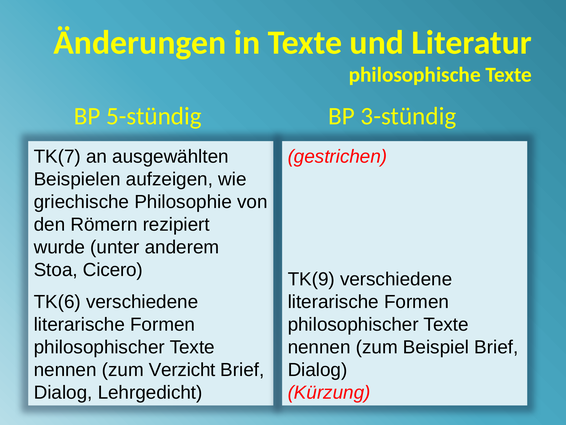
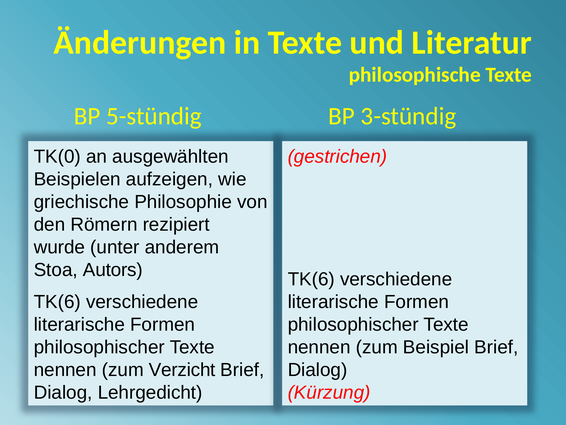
TK(7: TK(7 -> TK(0 (57, 156)
Cicero: Cicero -> Autors (113, 270)
TK(9: TK(9 -> TK(6 (311, 279)
